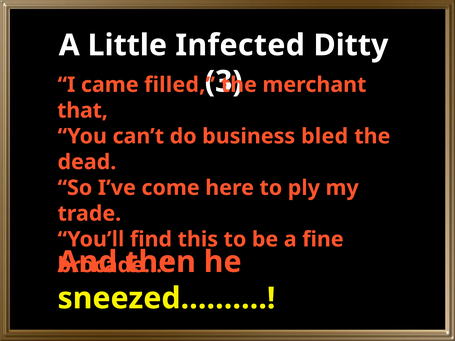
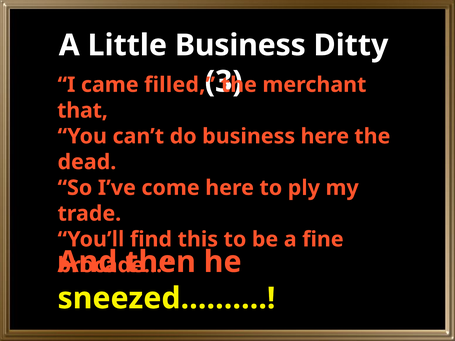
Little Infected: Infected -> Business (240, 45)
business bled: bled -> here (325, 136)
